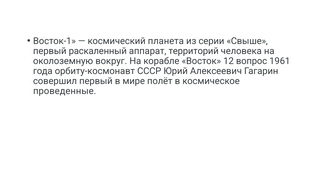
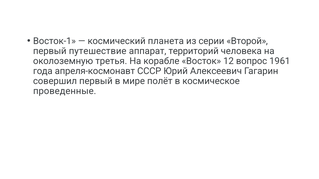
Свыше: Свыше -> Второй (247, 41)
раскаленный: раскаленный -> путешествие (98, 51)
вокруг: вокруг -> третья (111, 61)
орбиту-космонавт: орбиту-космонавт -> апреля-космонавт (95, 71)
